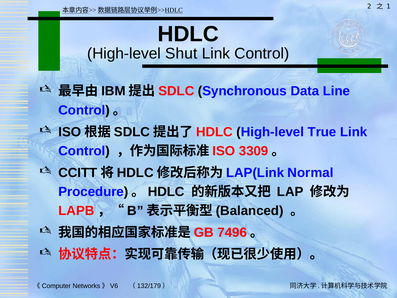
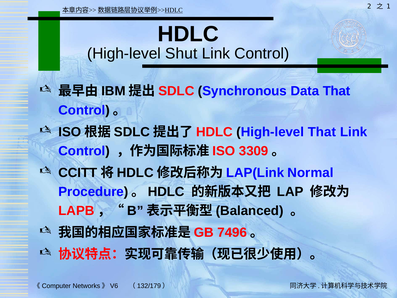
Data Line: Line -> That (337, 91)
High-level True: True -> That (322, 132)
